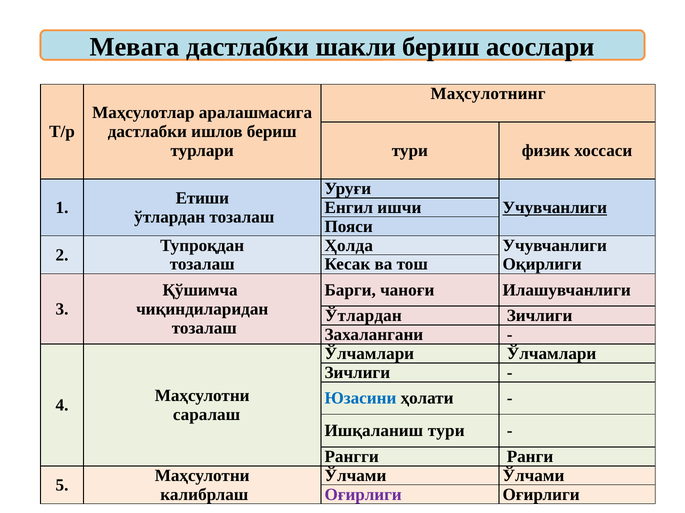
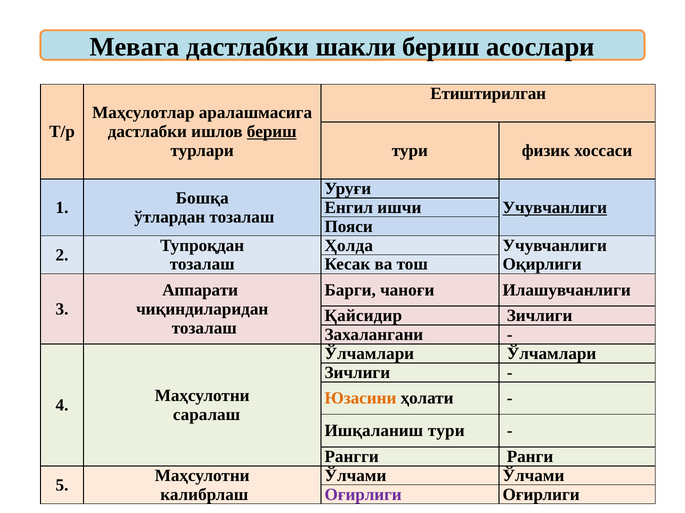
Маҳсулотнинг: Маҳсулотнинг -> Етиштирилган (488, 94)
бериш underline: none -> present (272, 132)
Етиши: Етиши -> Бошқа (202, 198)
Қўшимча: Қўшимча -> Аппарати (200, 290)
Ўтлардан: Ўтлардан -> Қайсидир (363, 316)
Юзасини colour: blue -> orange (360, 399)
